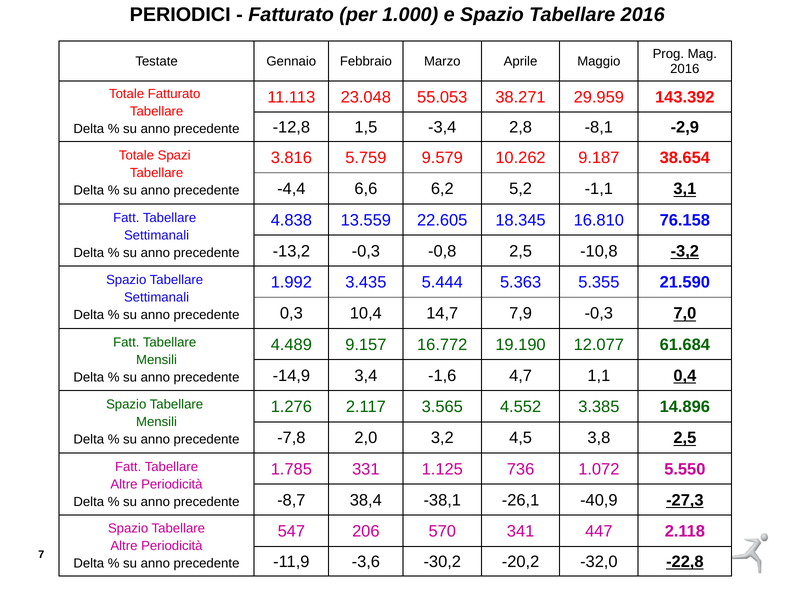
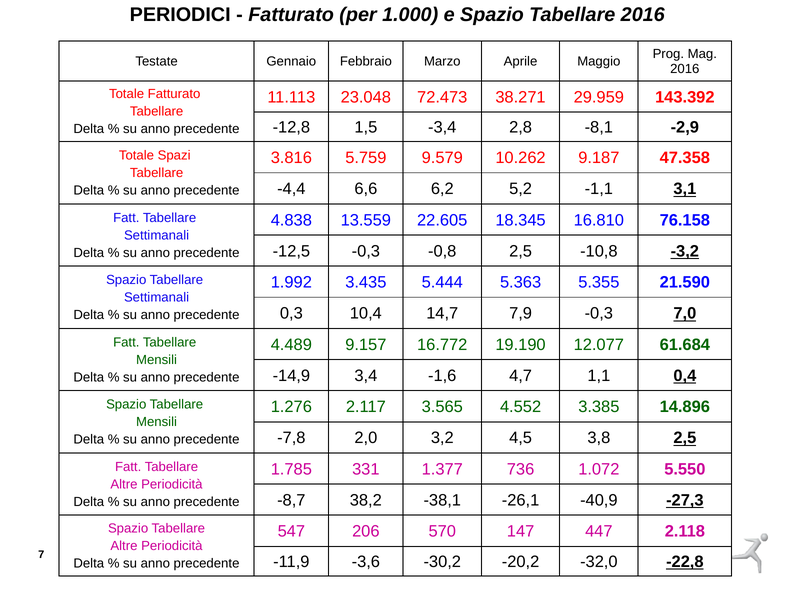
55.053: 55.053 -> 72.473 (442, 97)
38.654: 38.654 -> 47.358 (685, 158)
-13,2: -13,2 -> -12,5 (291, 251)
1.125: 1.125 -> 1.377 (442, 469)
38,4: 38,4 -> 38,2 (366, 501)
341: 341 -> 147 (521, 532)
